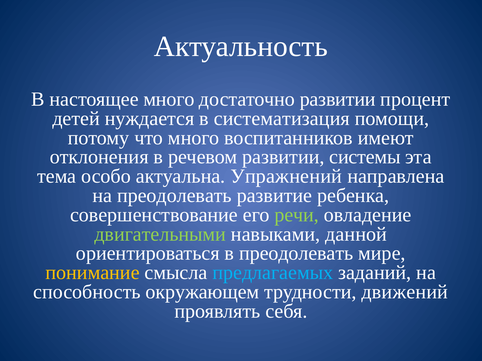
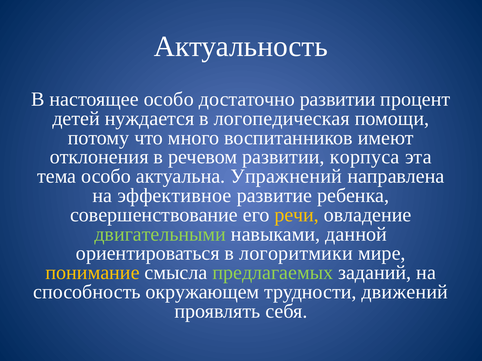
настоящее много: много -> особо (169, 99)
систематизация: систематизация -> логопедическая (282, 119)
системы: системы -> корпуса (365, 157)
на преодолевать: преодолевать -> эффективное (174, 196)
речи colour: light green -> yellow (297, 215)
в преодолевать: преодолевать -> логоритмики (296, 254)
предлагаемых colour: light blue -> light green (273, 273)
